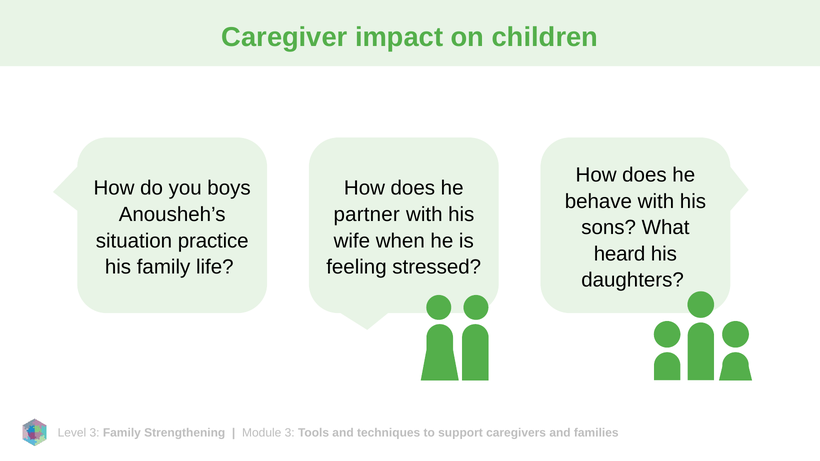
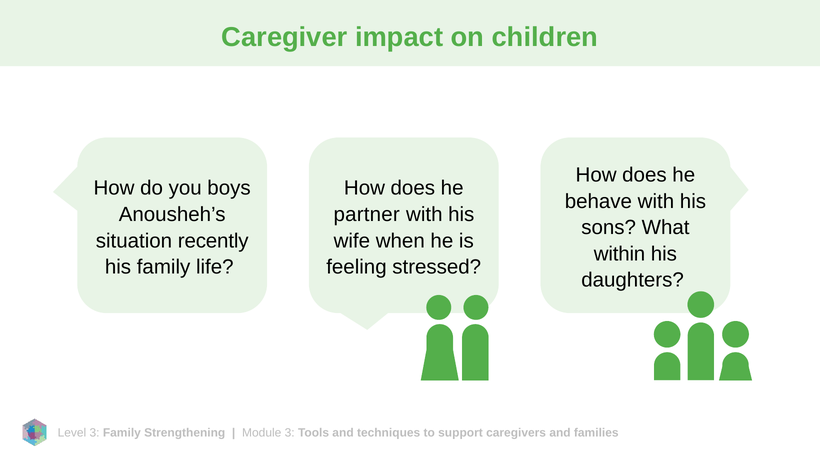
practice: practice -> recently (213, 241)
heard: heard -> within (620, 254)
